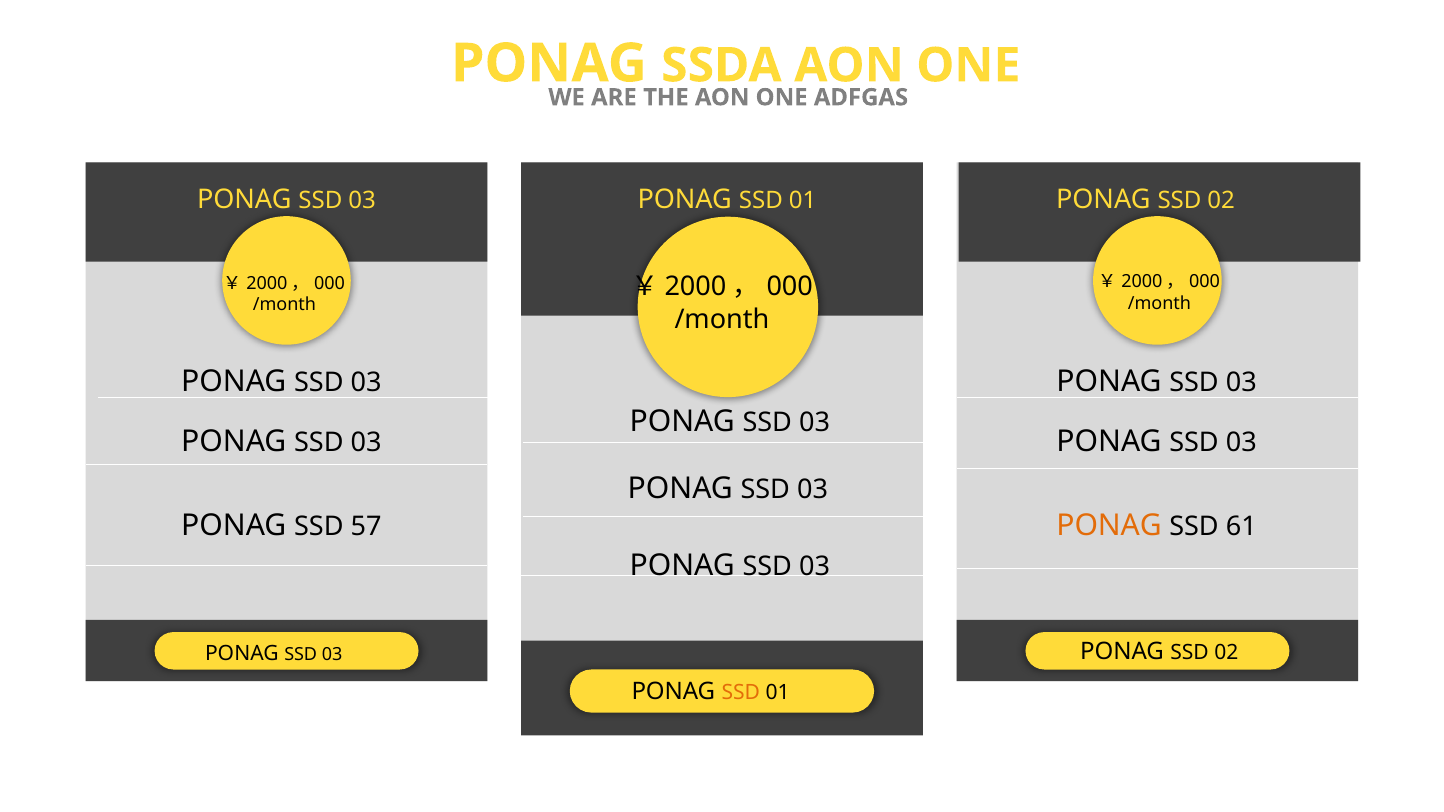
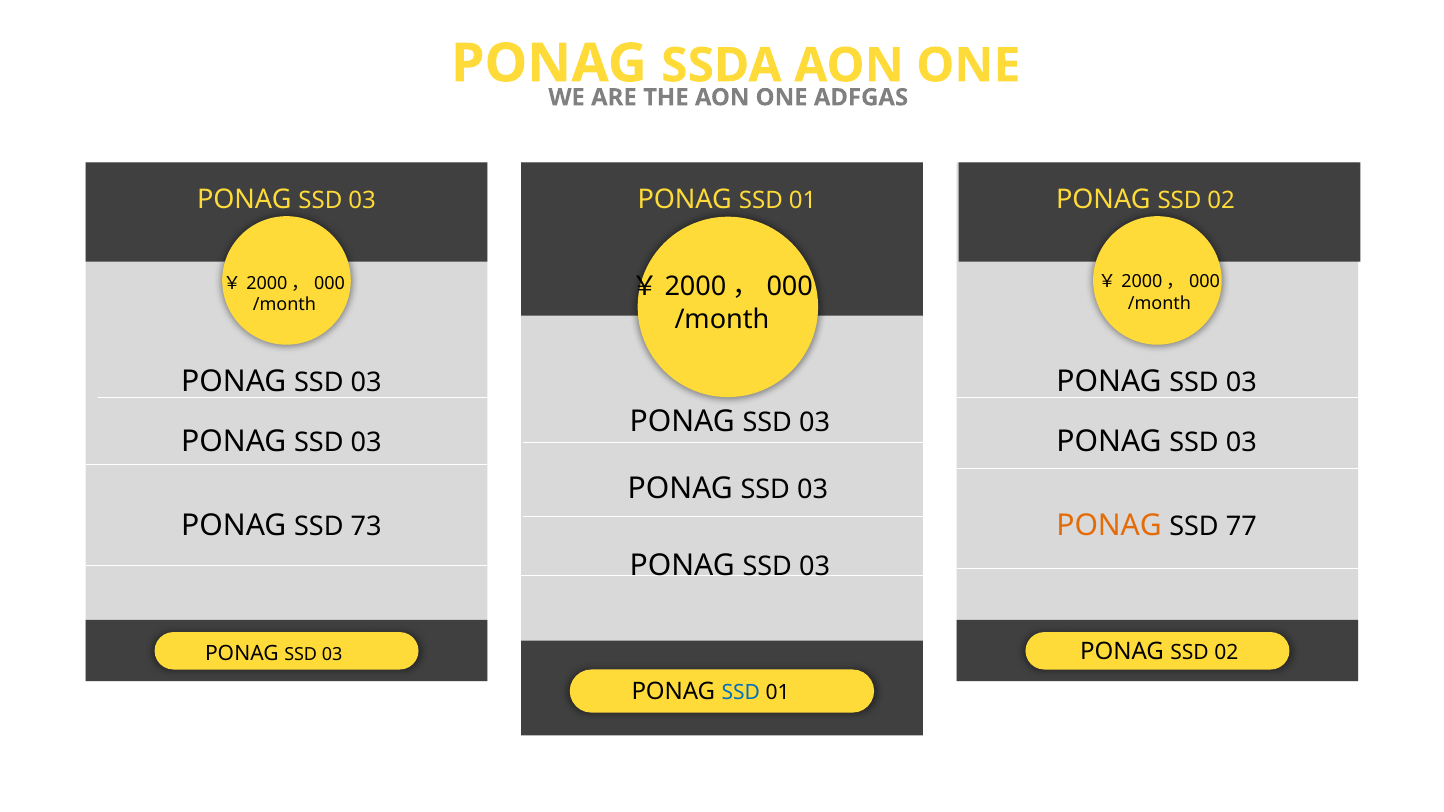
57: 57 -> 73 (366, 527)
61: 61 -> 77 (1241, 527)
SSD colour: orange -> blue (741, 693)
